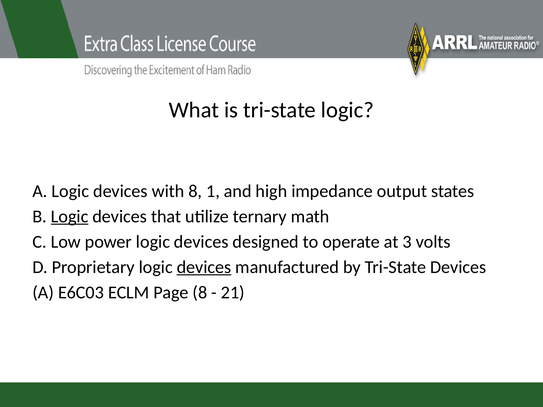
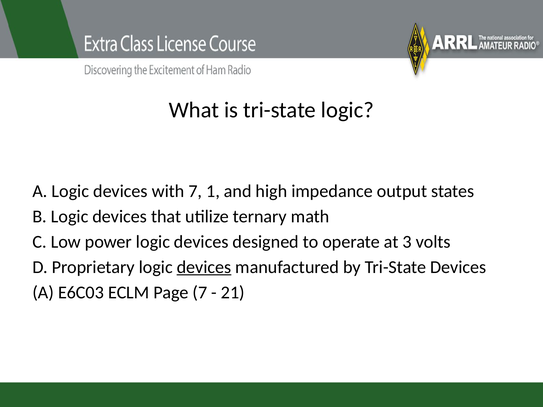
with 8: 8 -> 7 (195, 191)
Logic underline: present -> none (70, 217)
Page 8: 8 -> 7 (200, 293)
